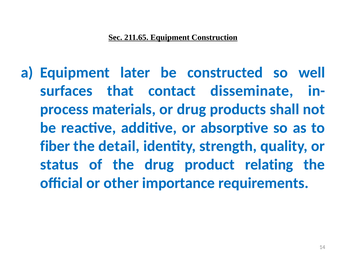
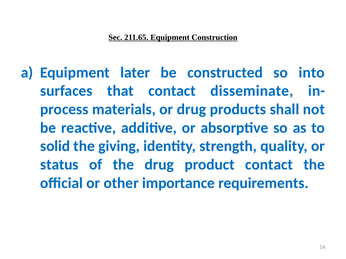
well: well -> into (312, 73)
fiber: fiber -> solid (55, 146)
detail: detail -> giving (119, 146)
product relating: relating -> contact (269, 165)
